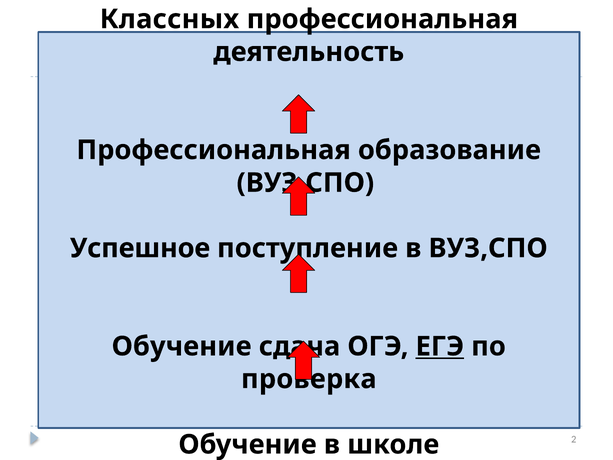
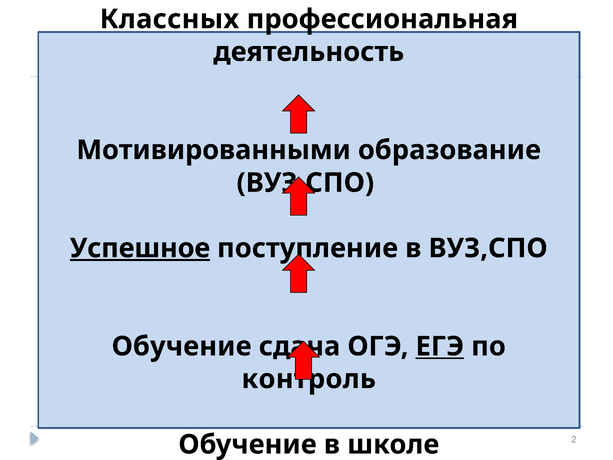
Профессиональная: Профессиональная -> Мотивированными (214, 150)
Успешное underline: none -> present (140, 248)
проверка: проверка -> контроль (309, 379)
